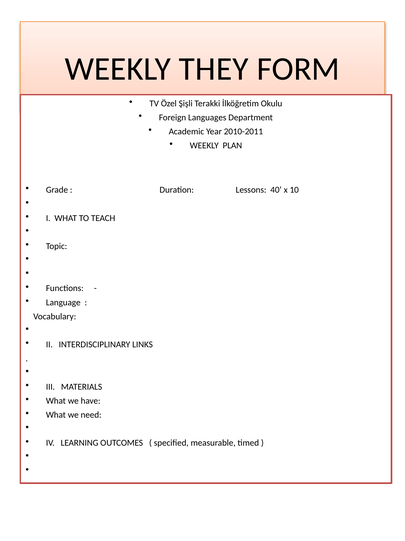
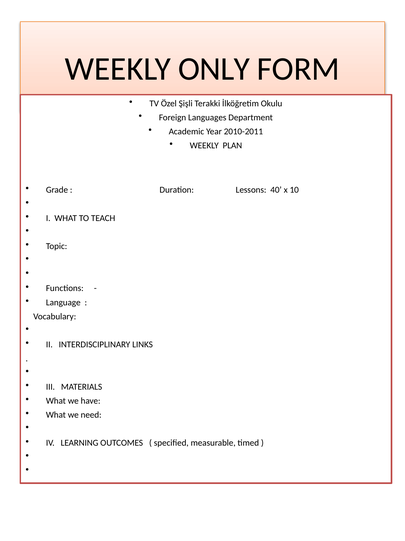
THEY: THEY -> ONLY (214, 69)
